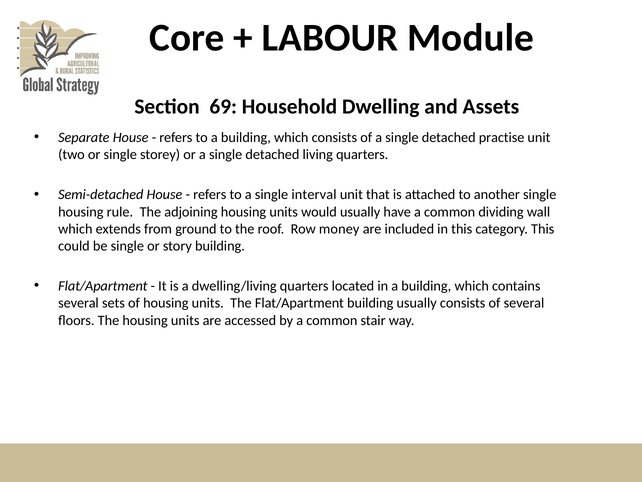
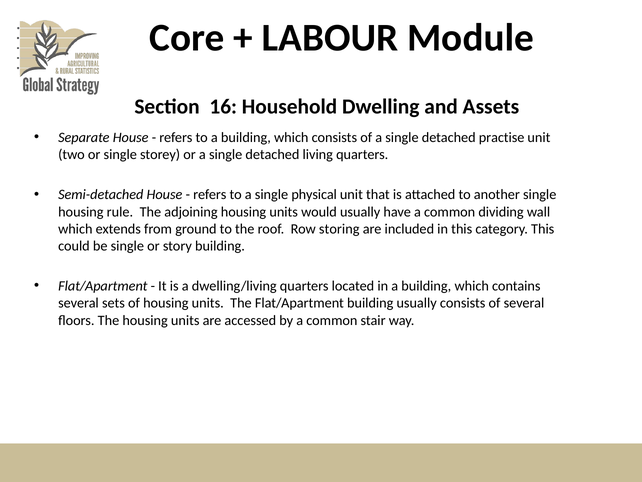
69: 69 -> 16 (223, 107)
interval: interval -> physical (314, 194)
money: money -> storing (339, 229)
